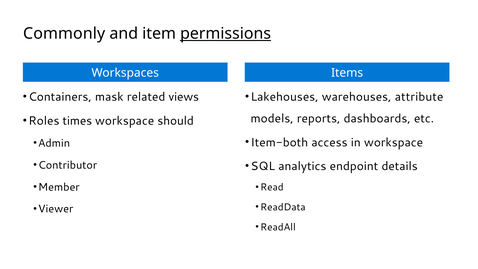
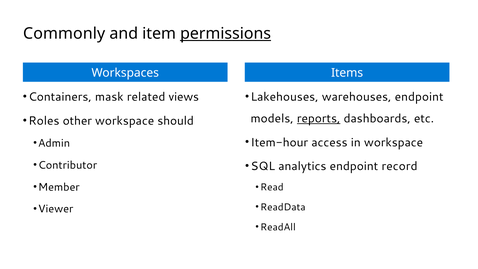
warehouses attribute: attribute -> endpoint (419, 97)
reports underline: none -> present (319, 118)
times: times -> other (77, 121)
Item-both: Item-both -> Item-hour (279, 142)
details: details -> record (400, 166)
